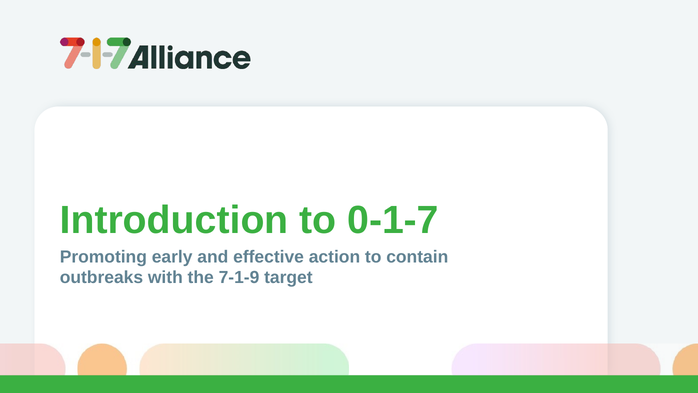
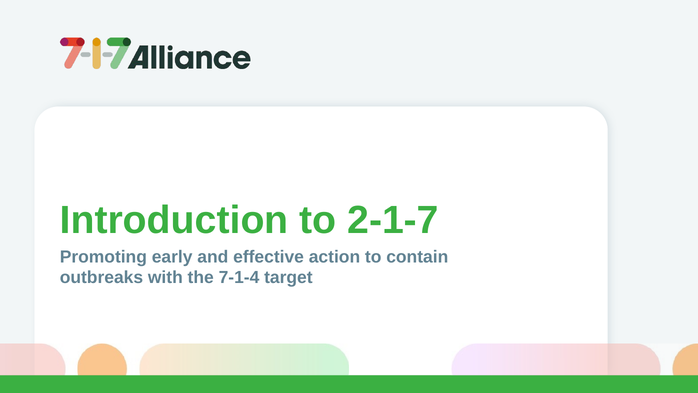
0-1-7: 0-1-7 -> 2-1-7 (393, 220)
7-1-9: 7-1-9 -> 7-1-4 (239, 277)
